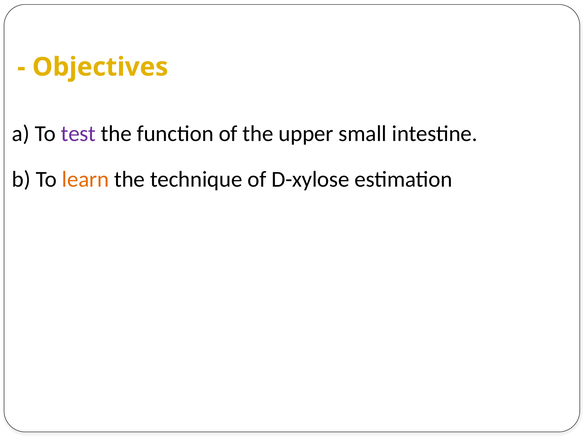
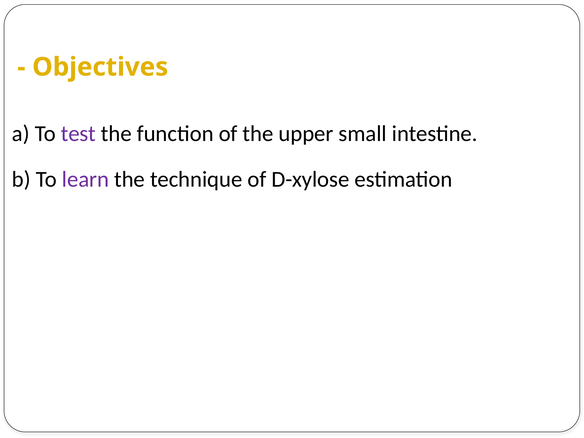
learn colour: orange -> purple (86, 179)
